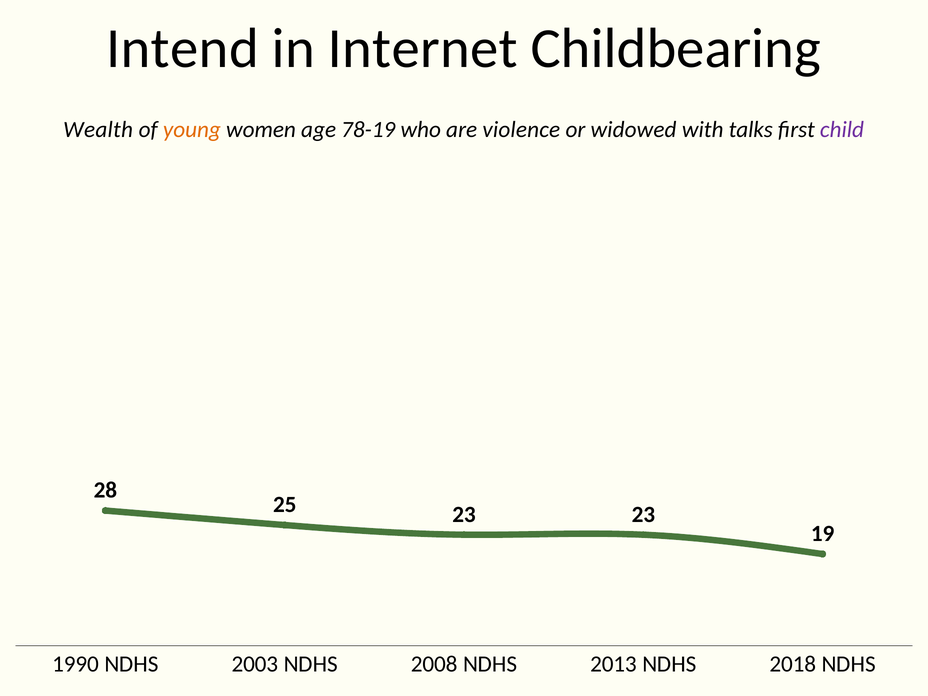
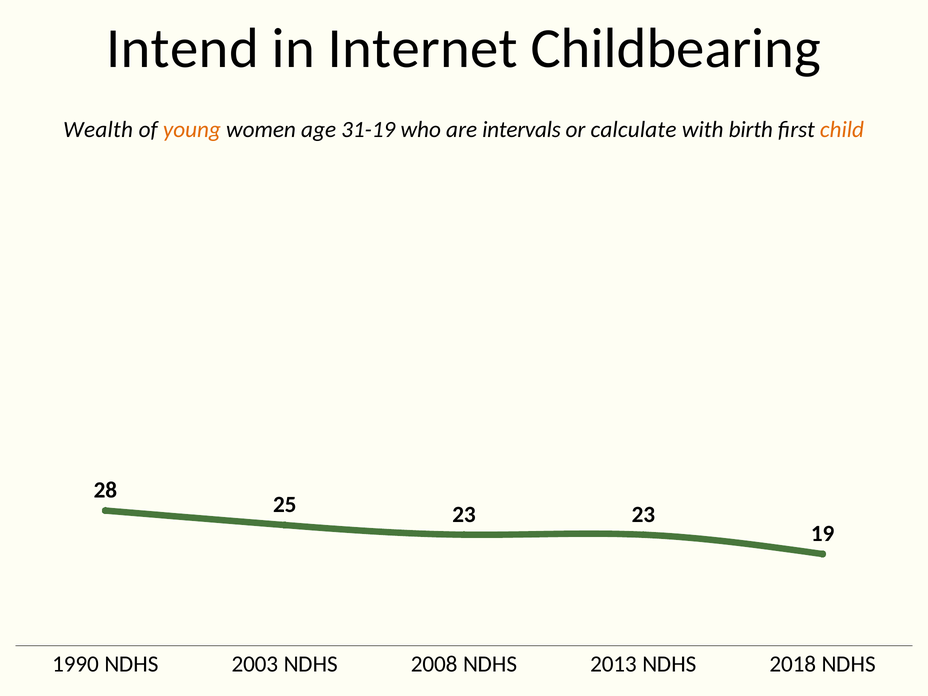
78-19: 78-19 -> 31-19 (368, 130)
violence: violence -> intervals (521, 130)
widowed: widowed -> calculate (634, 130)
talks: talks -> birth (751, 130)
child colour: purple -> orange (842, 130)
